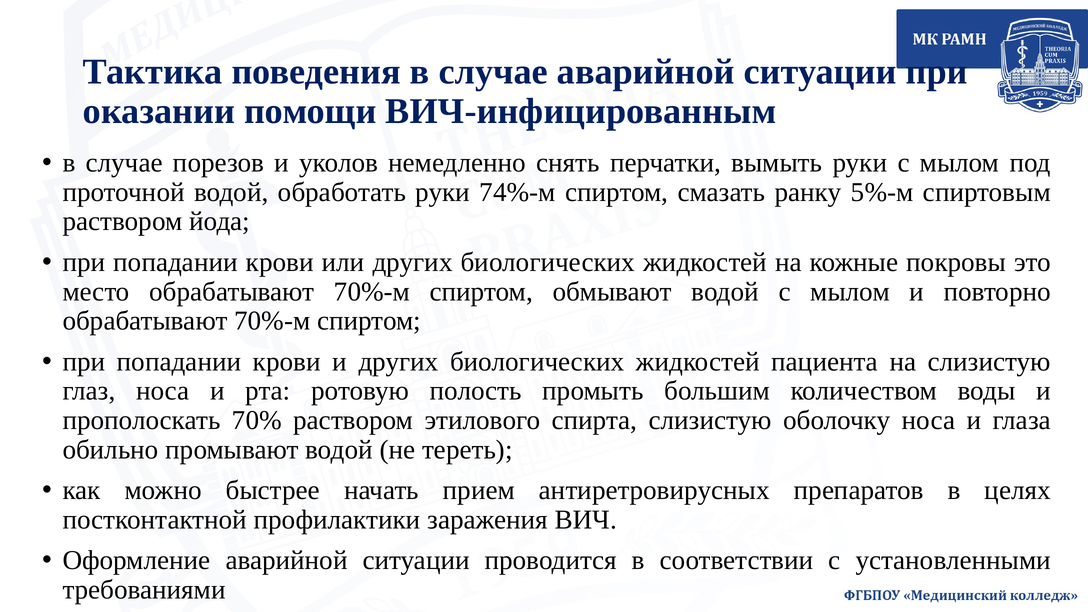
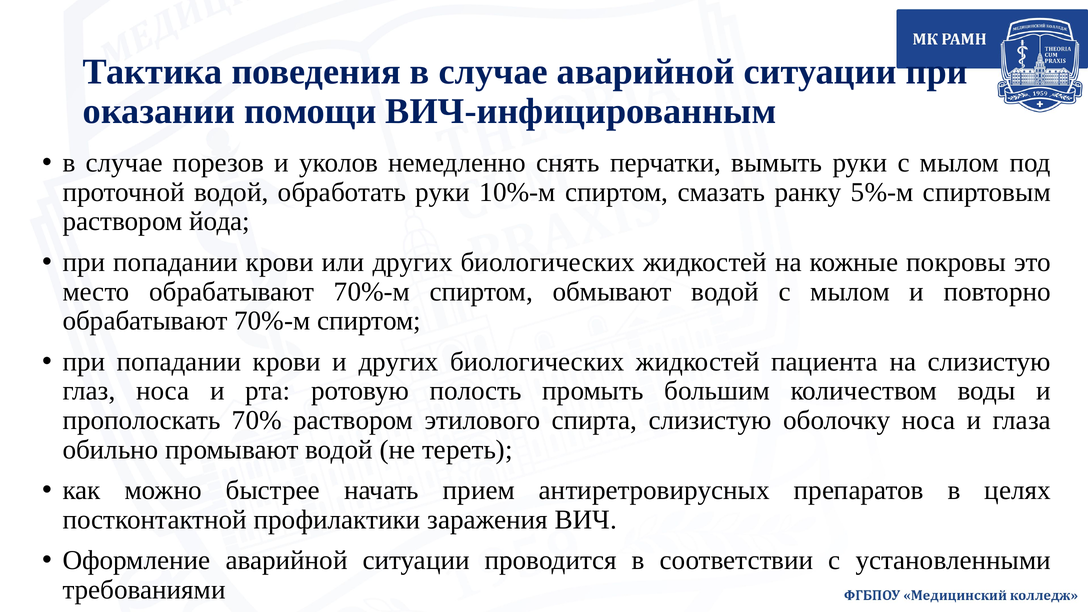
74%-м: 74%-м -> 10%-м (518, 192)
